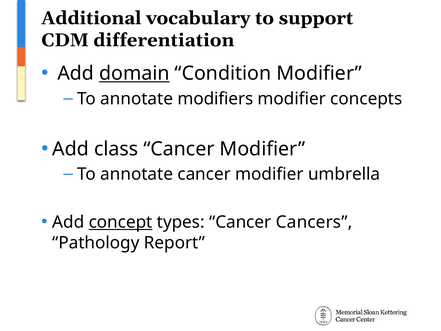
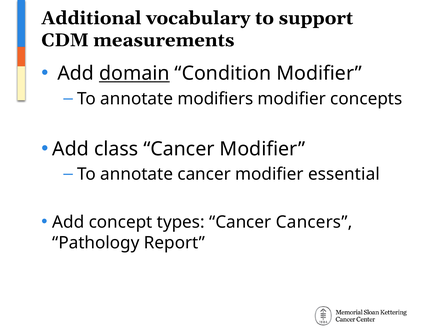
differentiation: differentiation -> measurements (164, 40)
umbrella: umbrella -> essential (344, 174)
concept underline: present -> none (121, 222)
